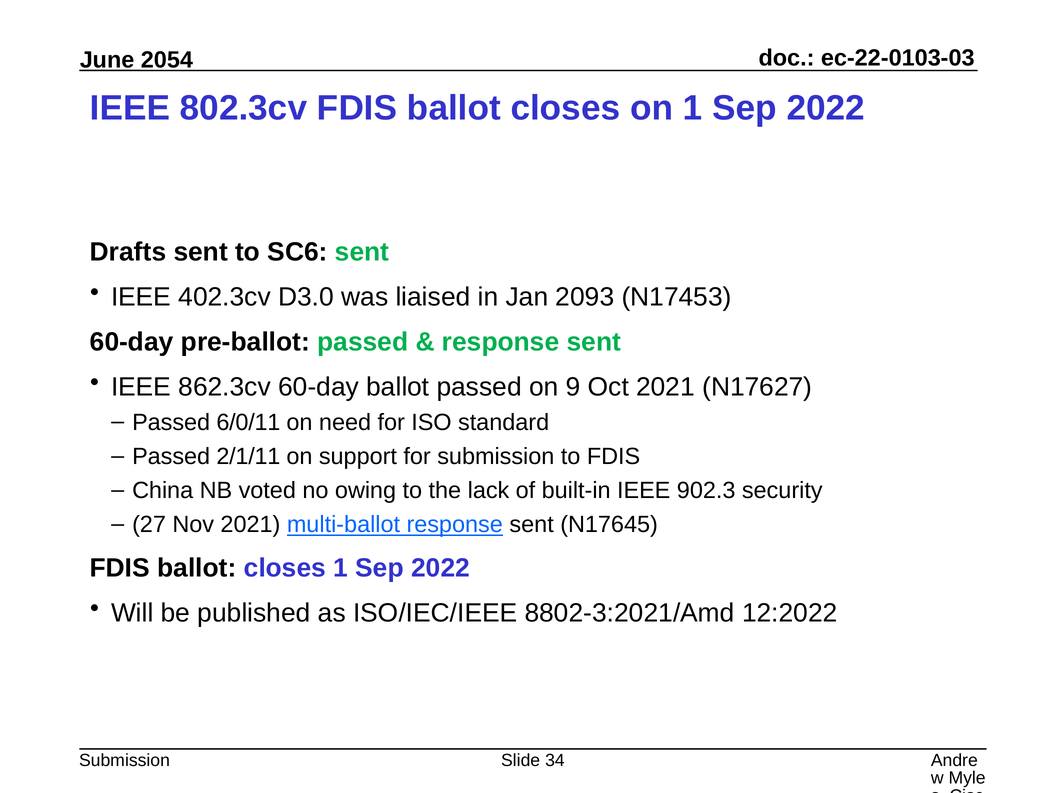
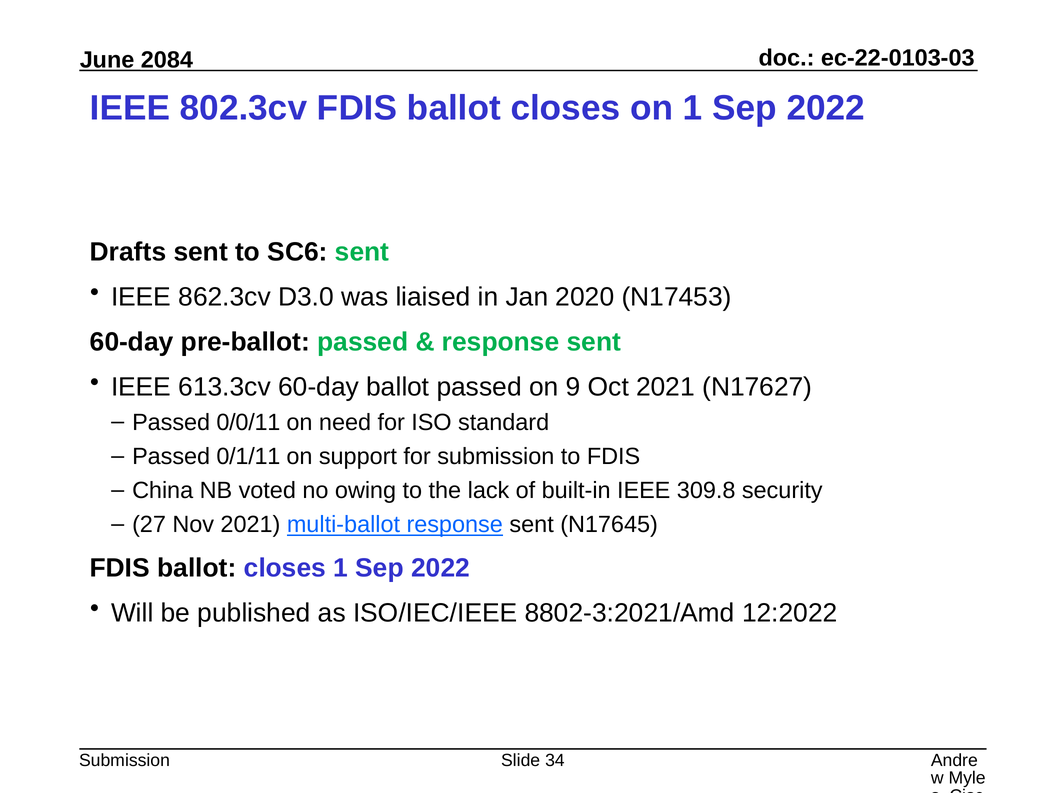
2054: 2054 -> 2084 (167, 60)
402.3cv: 402.3cv -> 862.3cv (225, 297)
2093: 2093 -> 2020 (585, 297)
862.3cv: 862.3cv -> 613.3cv (225, 387)
6/0/11: 6/0/11 -> 0/0/11 (248, 422)
2/1/11: 2/1/11 -> 0/1/11 (248, 457)
902.3: 902.3 -> 309.8 (706, 491)
